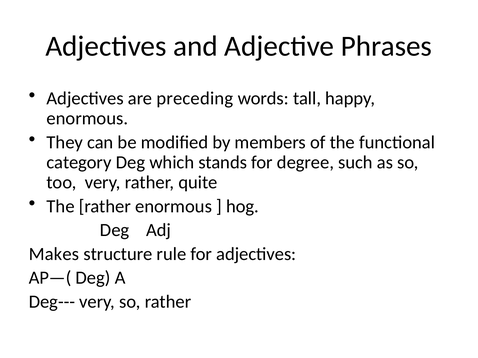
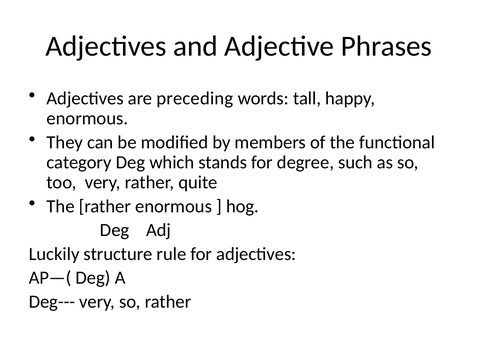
Makes: Makes -> Luckily (54, 254)
